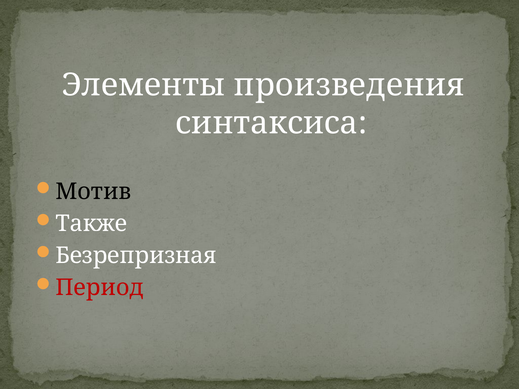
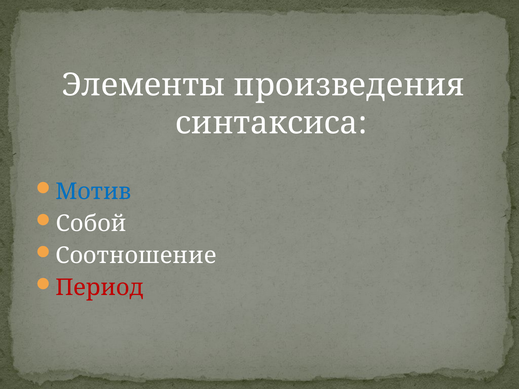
Мотив colour: black -> blue (93, 192)
Также: Также -> Собой (91, 224)
Безрепризная: Безрепризная -> Соотношение (136, 256)
